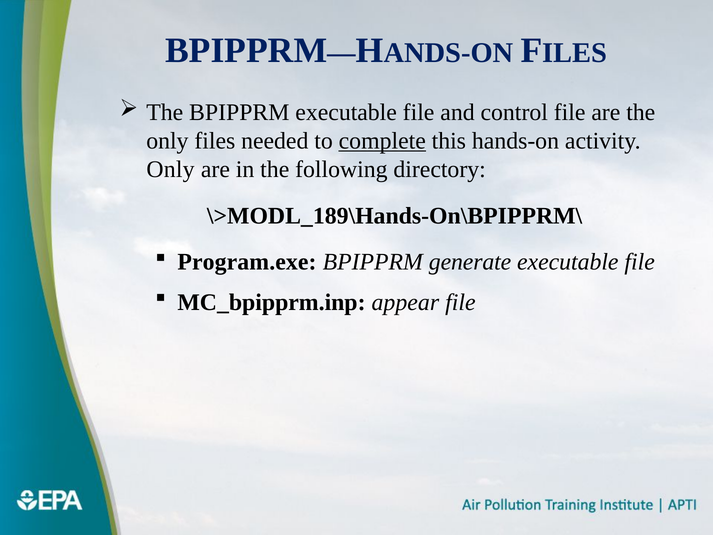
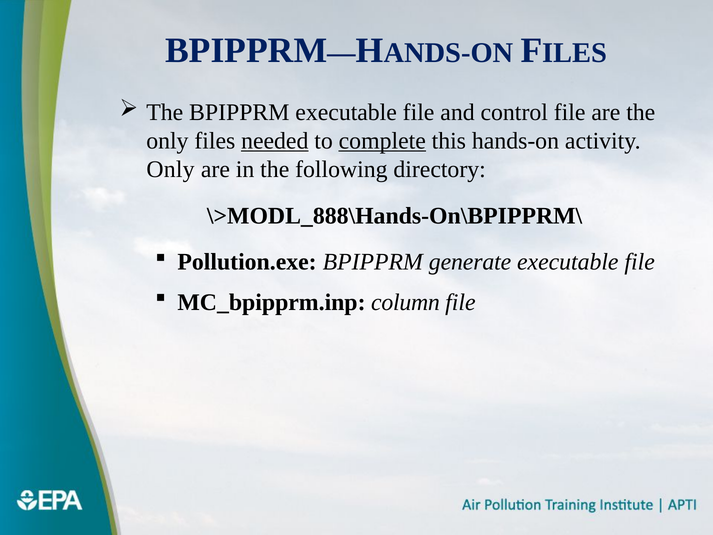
needed underline: none -> present (275, 141)
\>MODL_189\Hands-On\BPIPPRM\: \>MODL_189\Hands-On\BPIPPRM\ -> \>MODL_888\Hands-On\BPIPPRM\ (395, 216)
Program.exe: Program.exe -> Pollution.exe (247, 262)
appear: appear -> column (405, 302)
